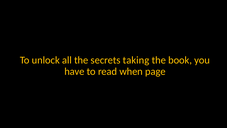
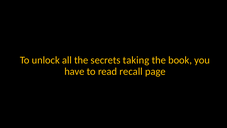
when: when -> recall (131, 71)
